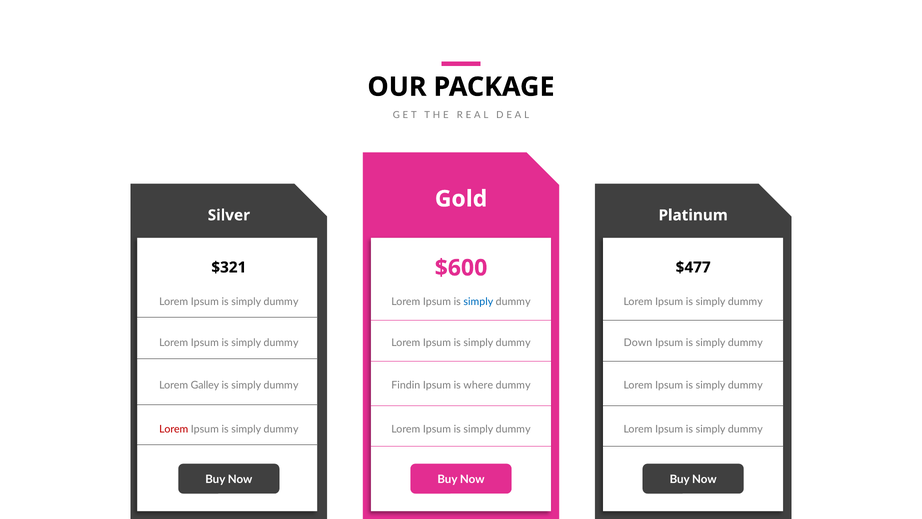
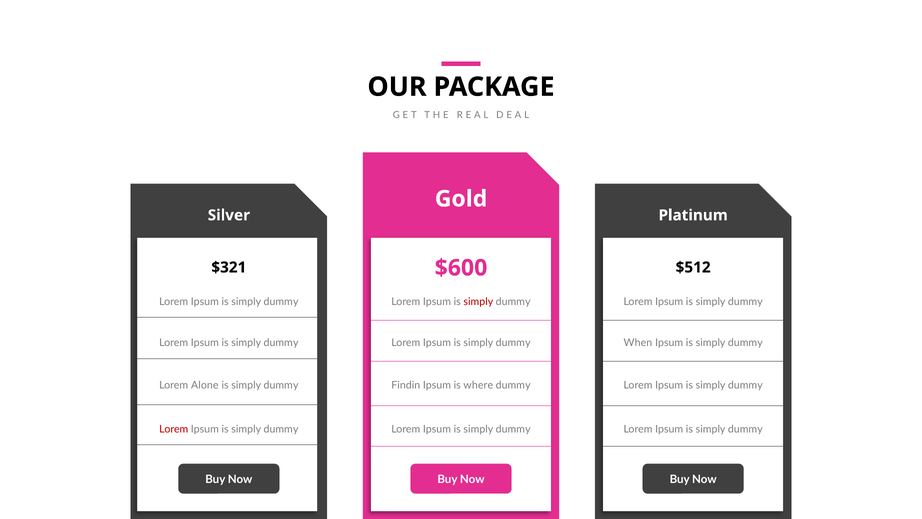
$477: $477 -> $512 (693, 267)
simply colour: blue -> red (478, 302)
Down: Down -> When (638, 343)
Galley: Galley -> Alone (205, 385)
